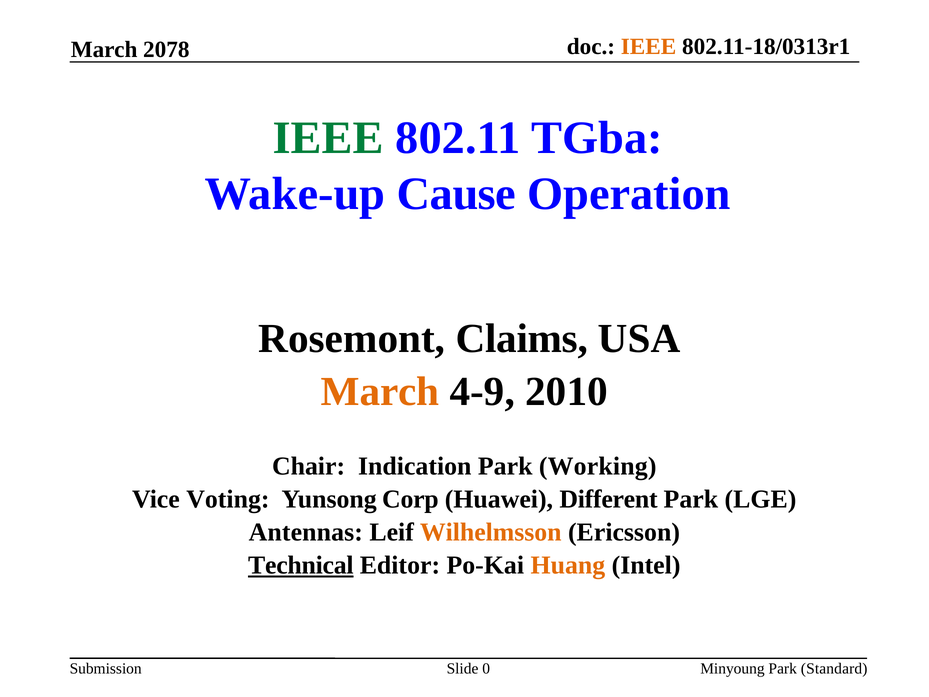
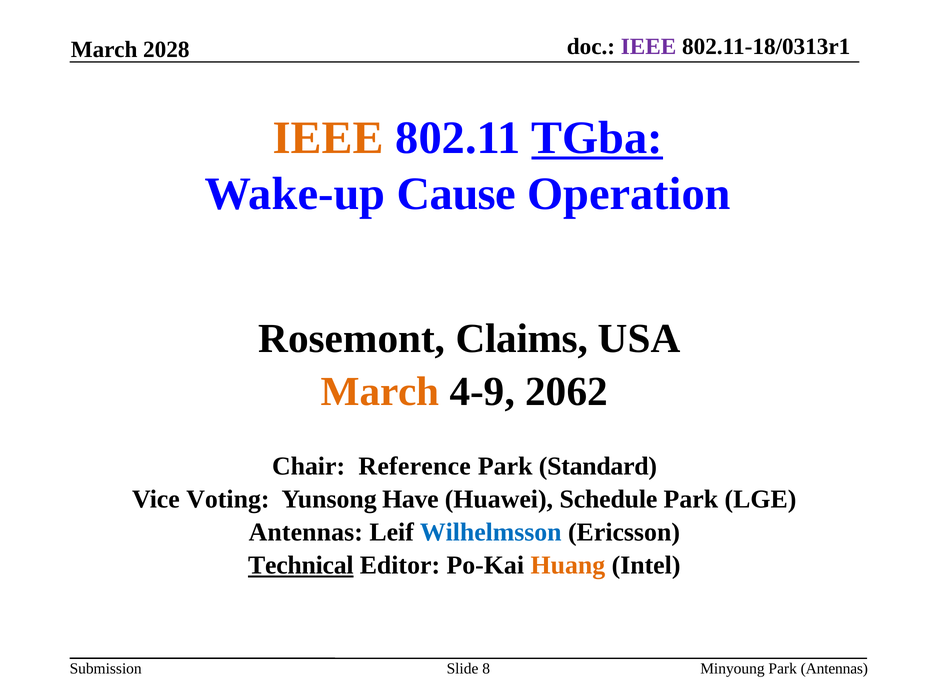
IEEE colour: orange -> purple (649, 47)
2078: 2078 -> 2028 (166, 50)
IEEE colour: green -> orange (328, 138)
TGba underline: none -> present (597, 138)
2010: 2010 -> 2062 (567, 392)
Indication: Indication -> Reference (415, 466)
Working: Working -> Standard (598, 466)
Corp: Corp -> Have (410, 499)
Different: Different -> Schedule (608, 499)
Wilhelmsson colour: orange -> blue (491, 532)
0: 0 -> 8 (486, 668)
Park Standard: Standard -> Antennas (834, 668)
